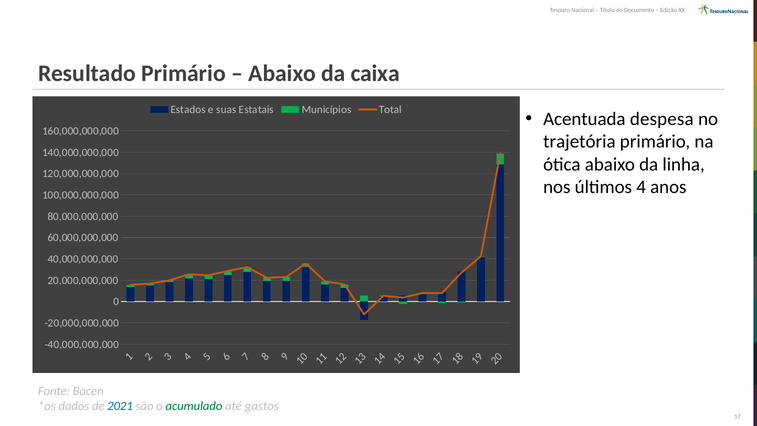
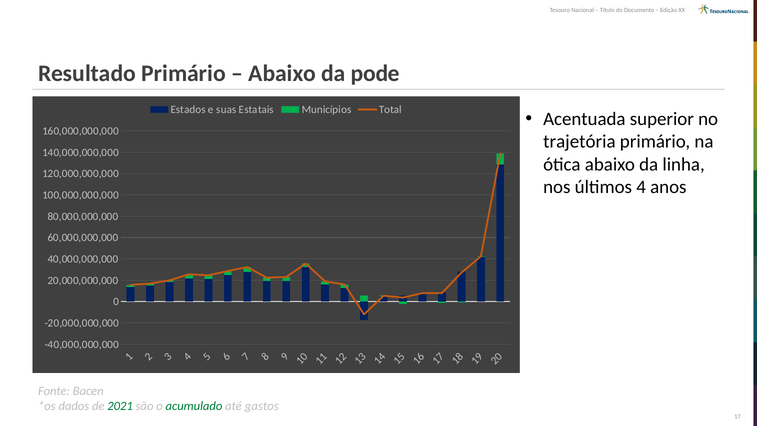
caixa: caixa -> pode (375, 73)
despesa: despesa -> superior (662, 119)
2021 colour: blue -> green (120, 406)
